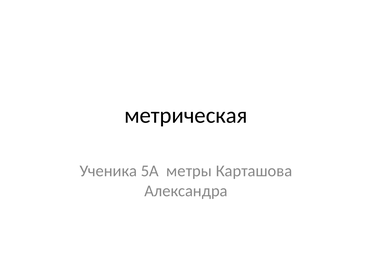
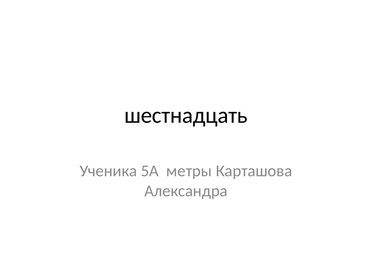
метрическая: метрическая -> шестнадцать (186, 115)
